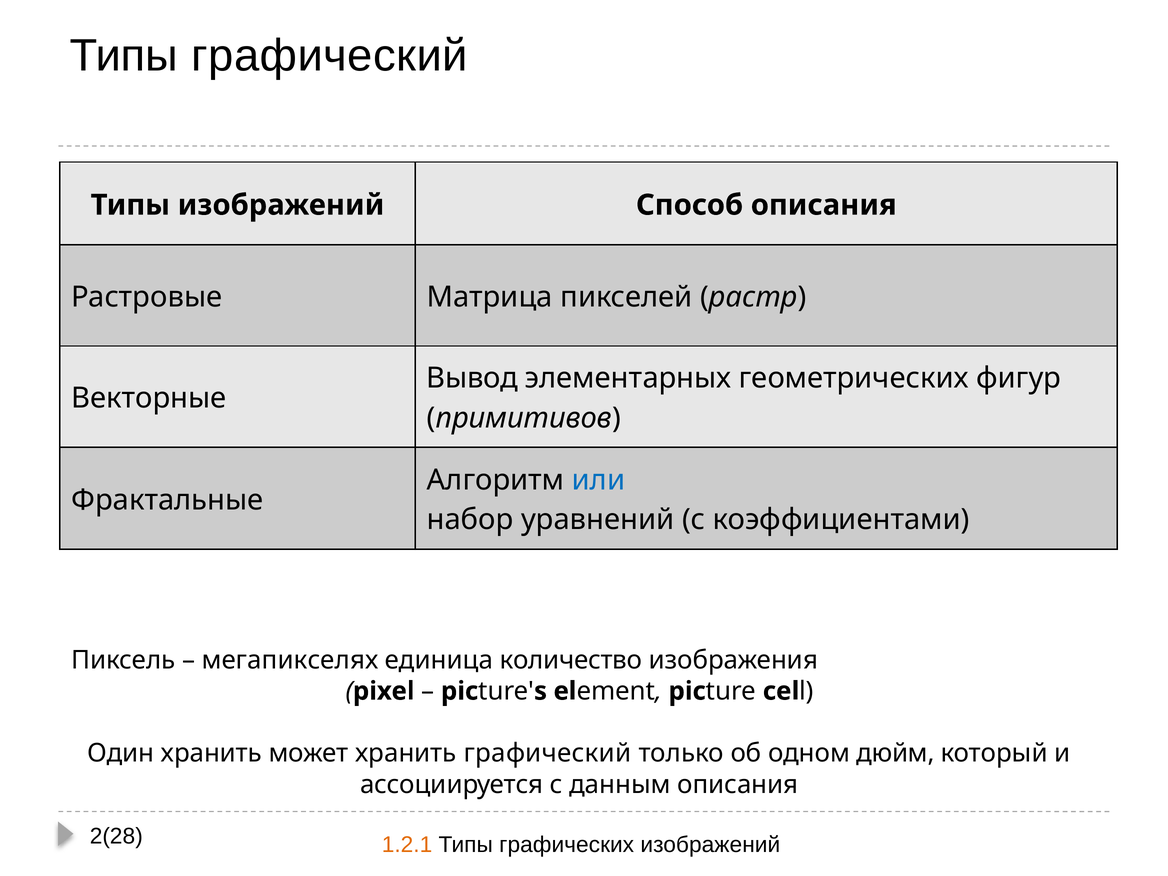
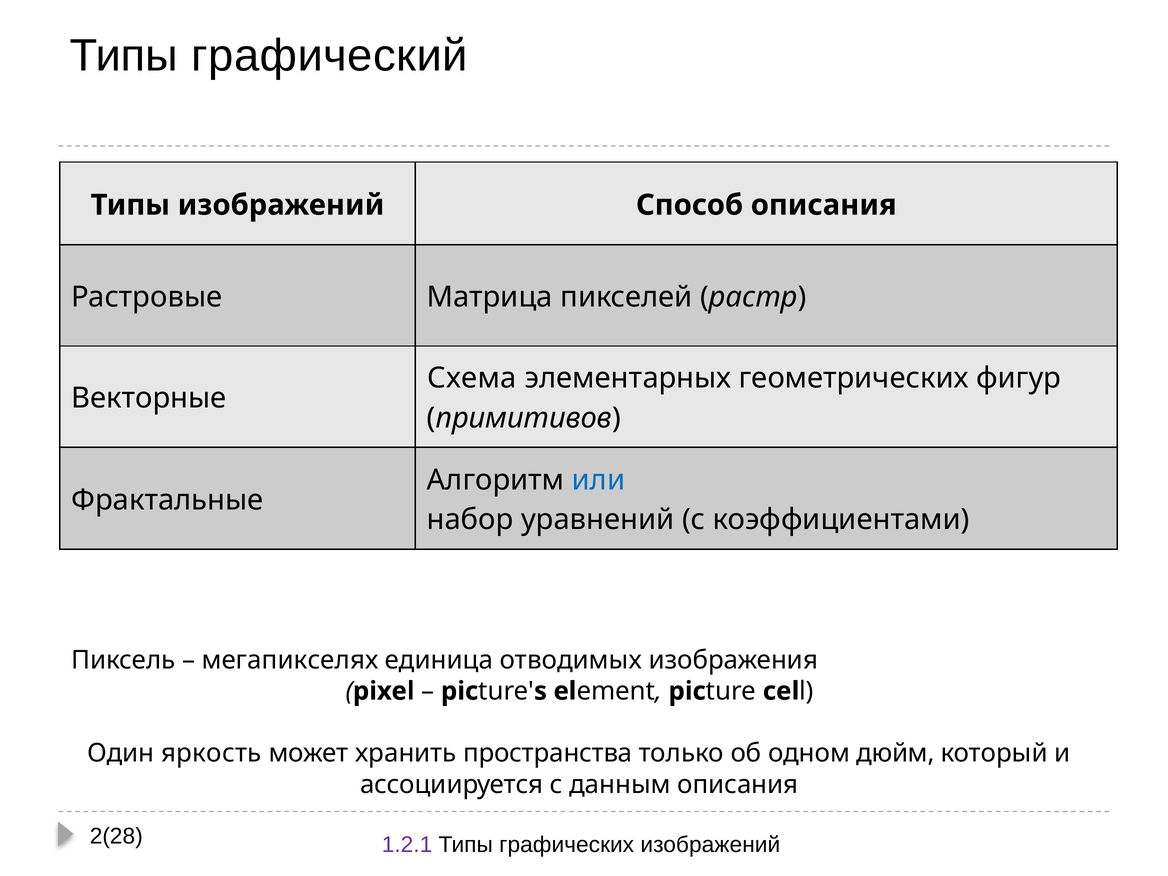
Вывод: Вывод -> Схема (472, 378)
количество: количество -> отводимых (571, 660)
Один хранить: хранить -> яркость (211, 753)
хранить графический: графический -> пространства (548, 753)
1.2.1 colour: orange -> purple (407, 845)
